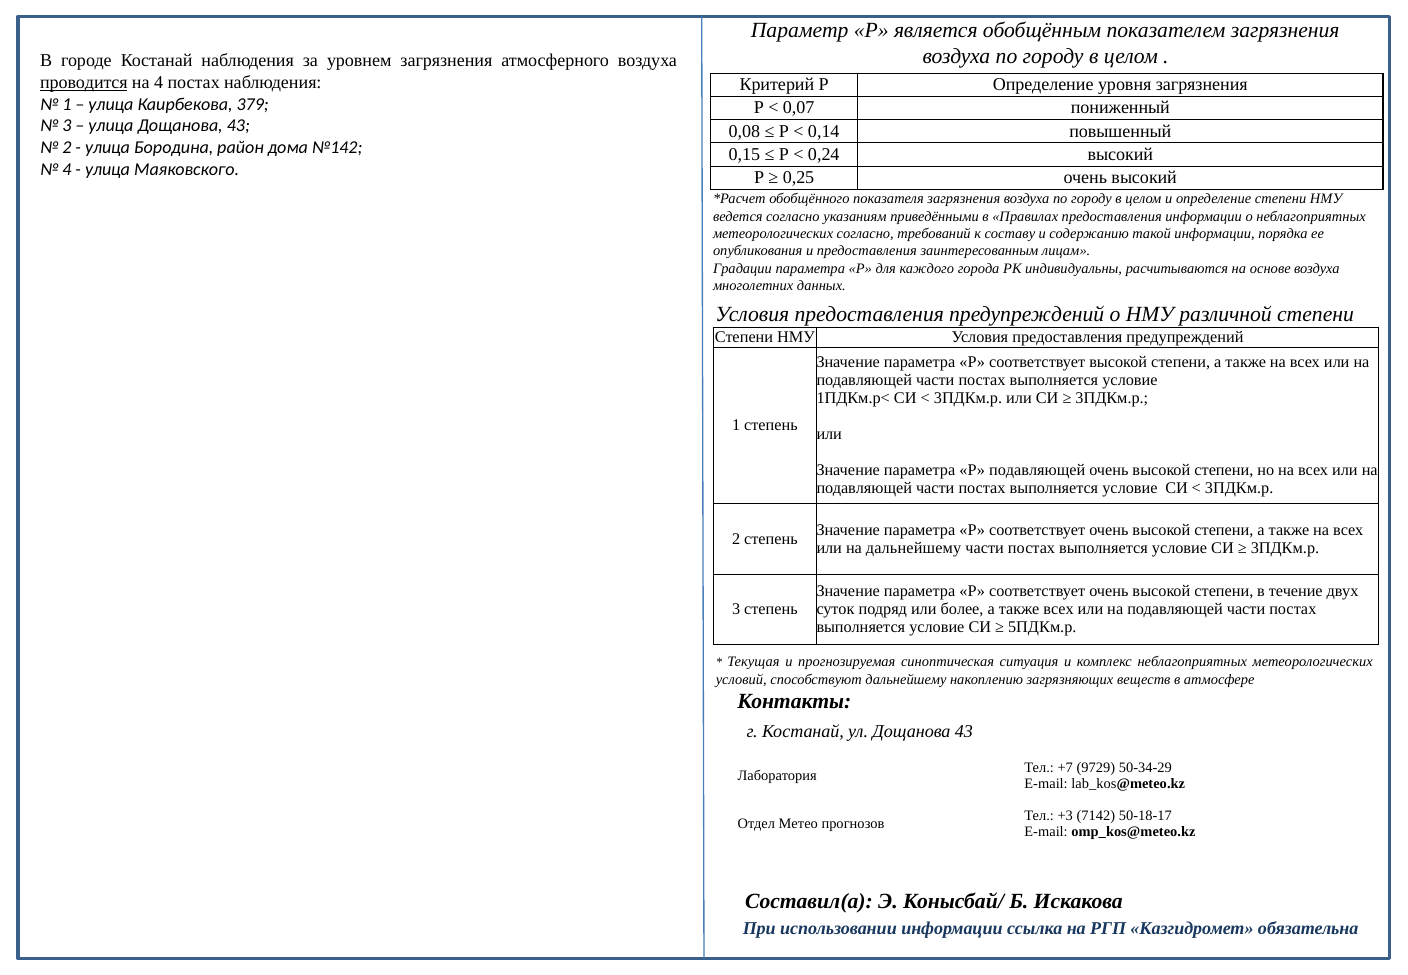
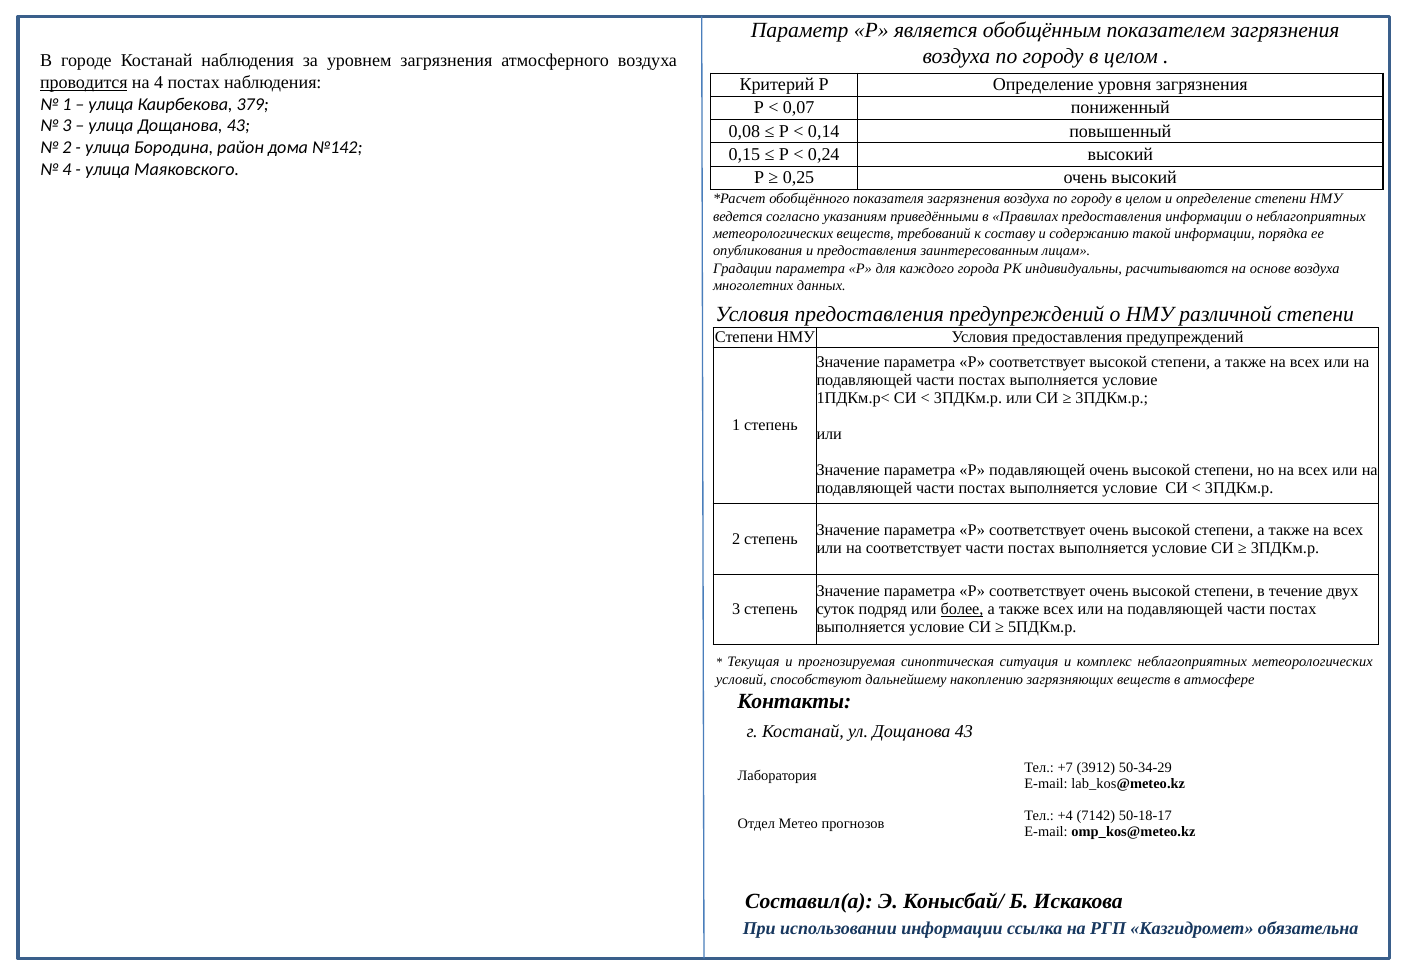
метеорологических согласно: согласно -> веществ (865, 234)
на дальнейшему: дальнейшему -> соответствует (914, 548)
более underline: none -> present (962, 609)
9729: 9729 -> 3912 (1096, 767)
+3: +3 -> +4 (1065, 815)
